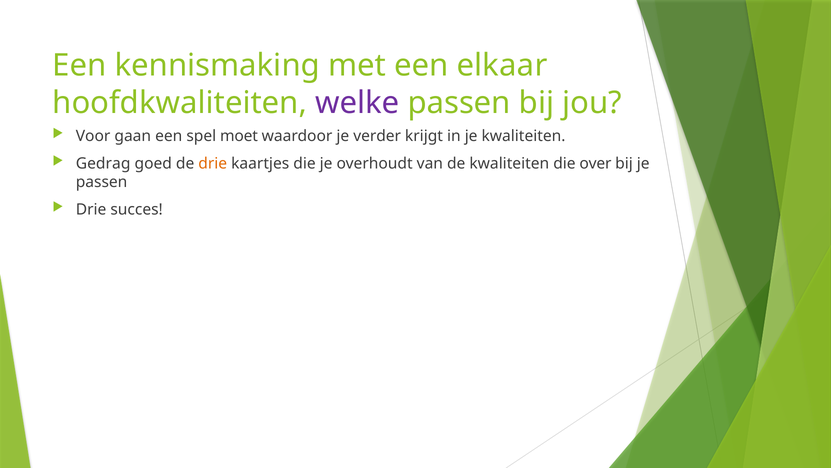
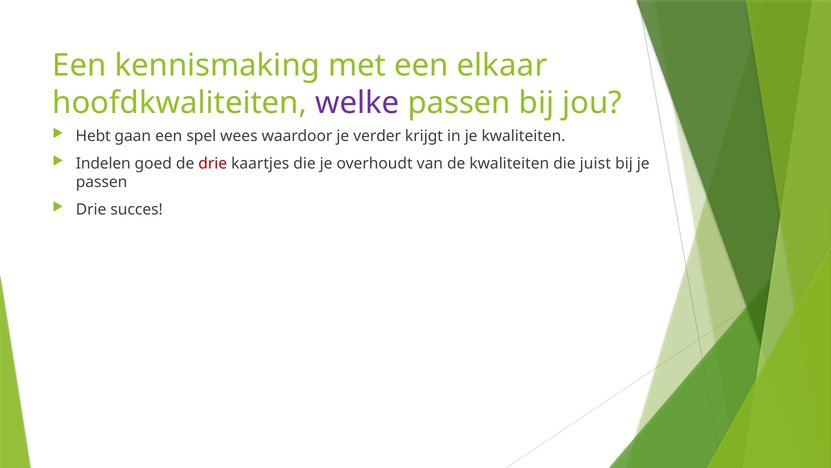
Voor: Voor -> Hebt (93, 136)
moet: moet -> wees (239, 136)
Gedrag: Gedrag -> Indelen (103, 163)
drie colour: orange -> red (213, 163)
over: over -> juist (595, 163)
